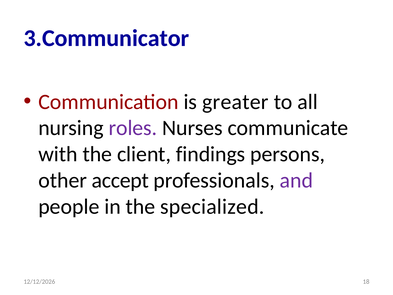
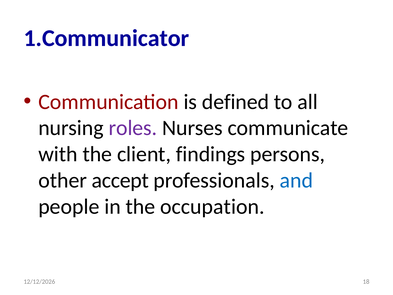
3.Communicator: 3.Communicator -> 1.Communicator (106, 38)
greater: greater -> defined (235, 102)
and colour: purple -> blue (296, 180)
specialized: specialized -> occupation (212, 206)
